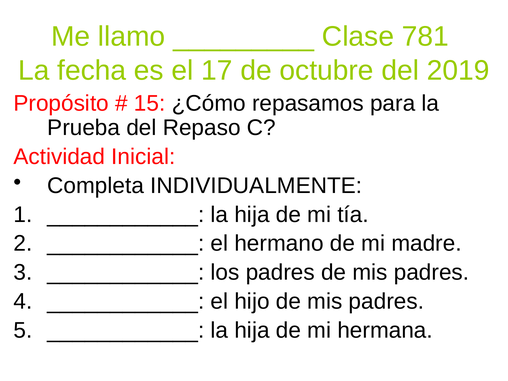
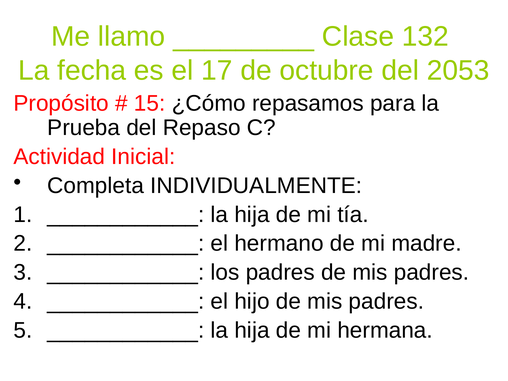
781: 781 -> 132 (425, 37)
2019: 2019 -> 2053 (458, 71)
